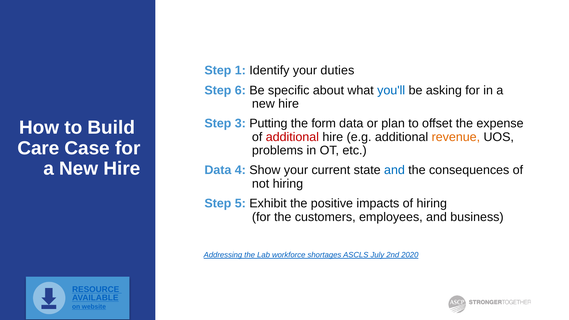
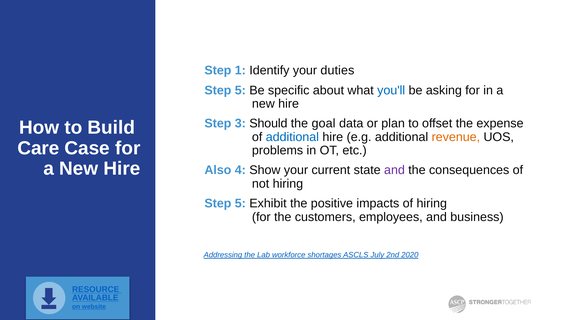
6: 6 -> 5 (240, 90)
Putting: Putting -> Should (268, 124)
form: form -> goal (324, 124)
additional colour: red -> blue (292, 137)
Data: Data -> Also (218, 170)
and colour: blue -> purple (394, 170)
